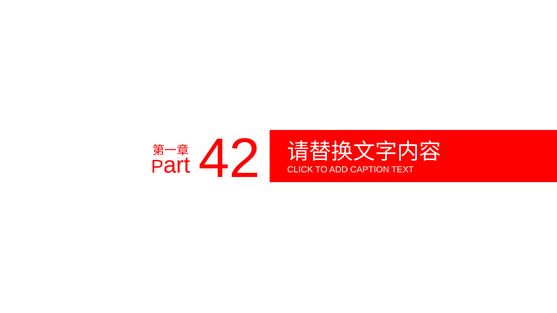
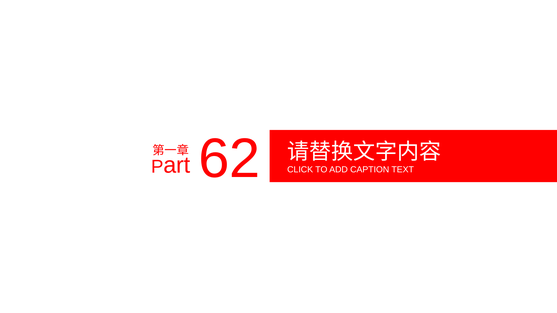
42: 42 -> 62 (229, 159)
